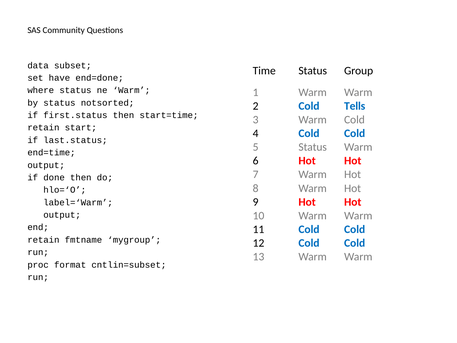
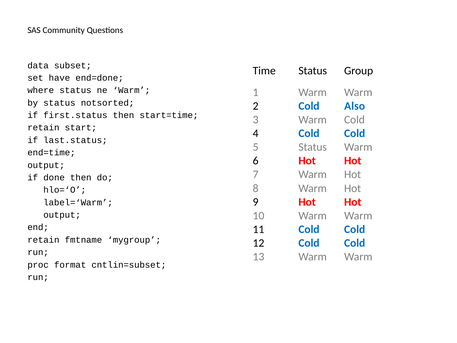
Tells: Tells -> Also (355, 106)
